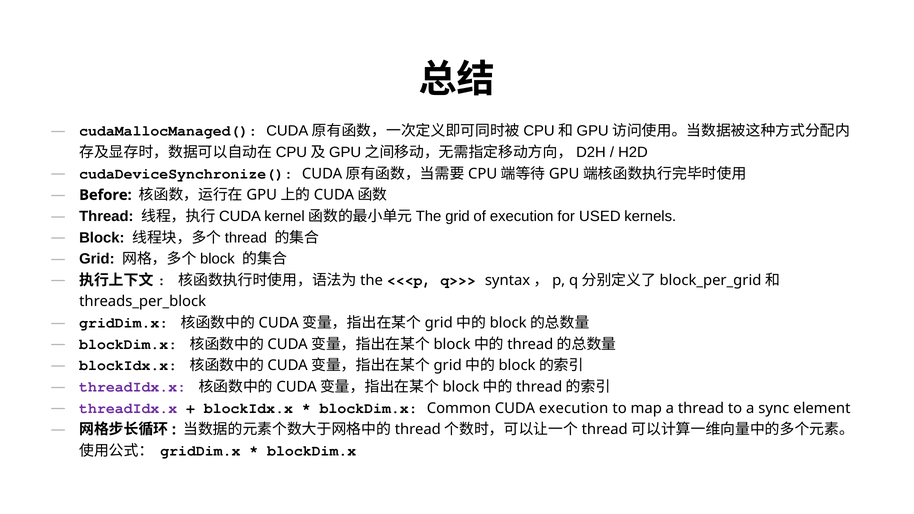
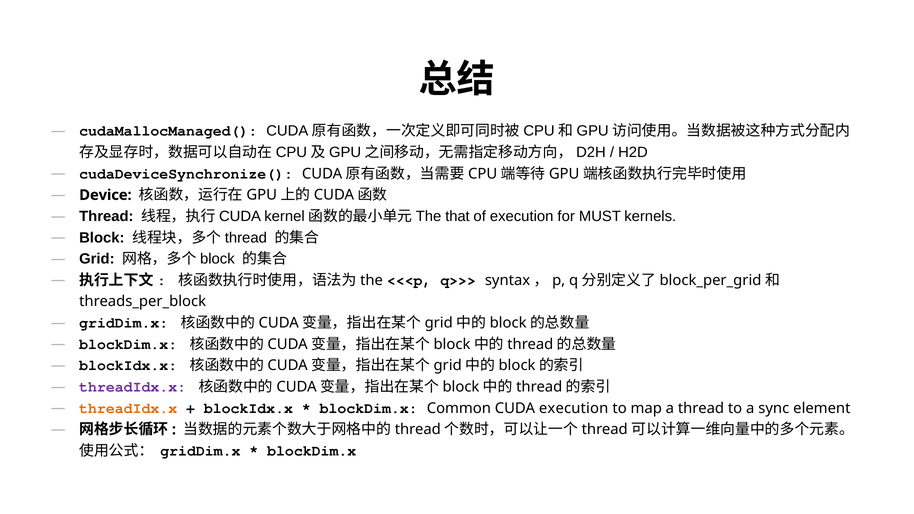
Before: Before -> Device (105, 195)
grid: grid -> that (458, 216)
USED: USED -> MUST (600, 216)
threadIdx.x colour: purple -> orange (128, 408)
